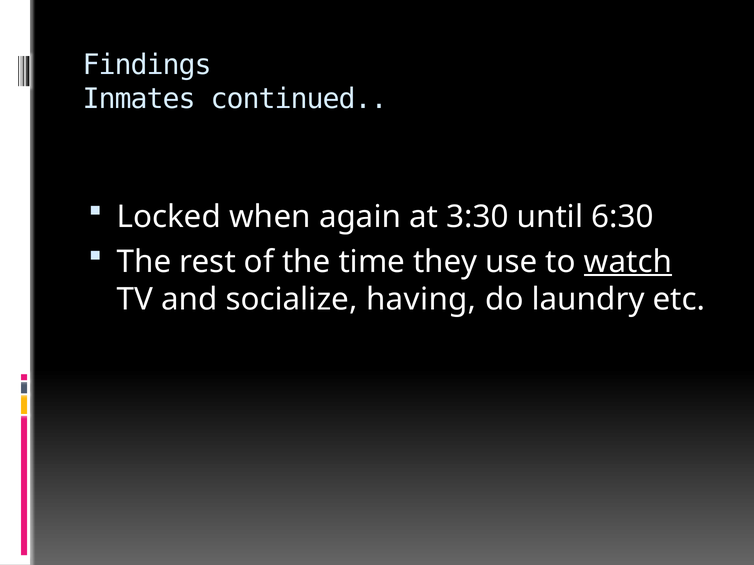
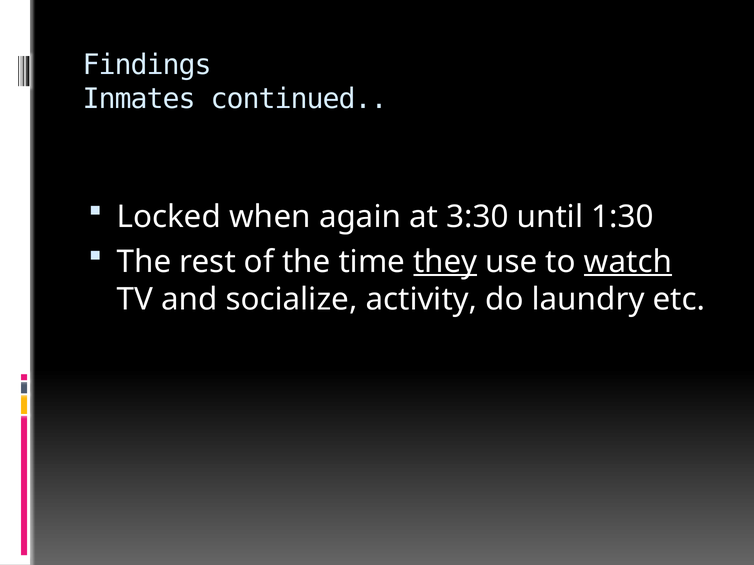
6:30: 6:30 -> 1:30 (622, 217)
they underline: none -> present (445, 262)
having: having -> activity (421, 300)
